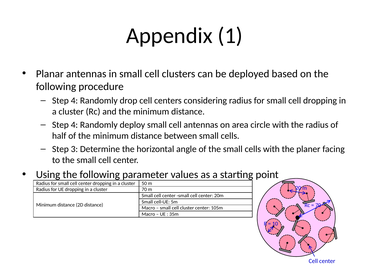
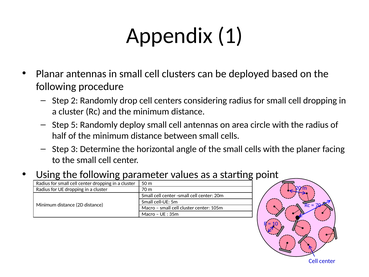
4: 4 -> 2 (74, 100)
4: 4 -> 5 (74, 125)
